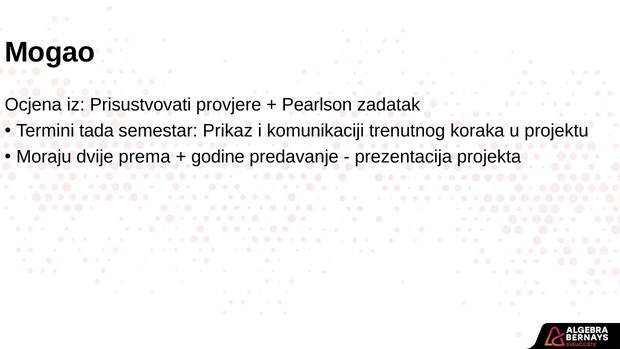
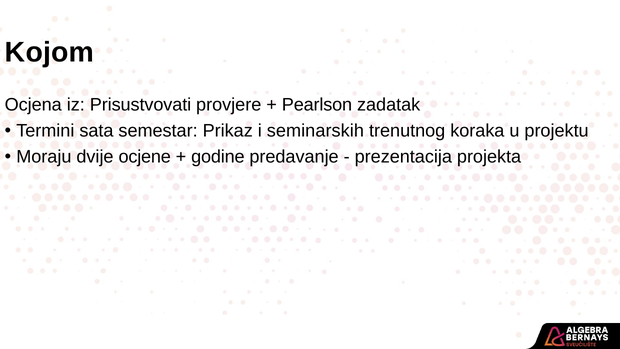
Mogao: Mogao -> Kojom (49, 52)
tada: tada -> sata (96, 131)
komunikaciji: komunikaciji -> seminarskih (315, 131)
prema: prema -> ocjene (145, 157)
